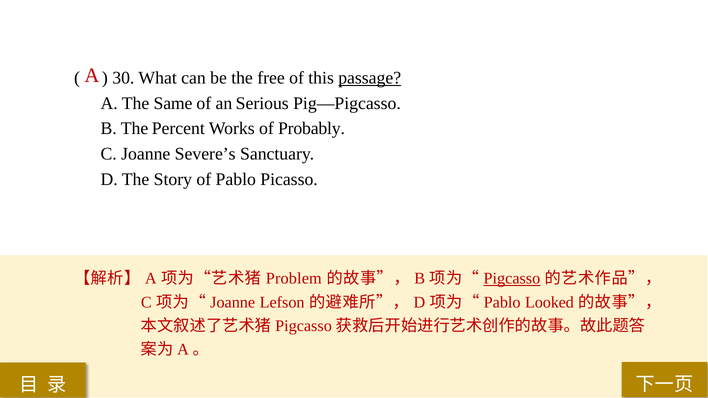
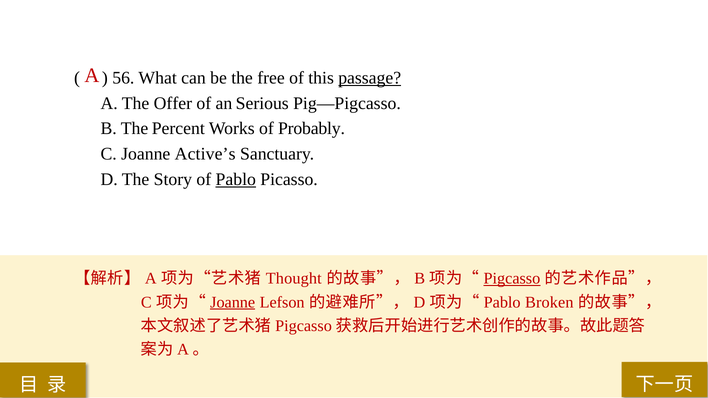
30: 30 -> 56 (123, 78)
Same: Same -> Offer (173, 103)
Severe’s: Severe’s -> Active’s (205, 154)
Pablo underline: none -> present (236, 180)
Problem: Problem -> Thought (294, 279)
Joanne underline: none -> present (233, 302)
Looked: Looked -> Broken (549, 302)
